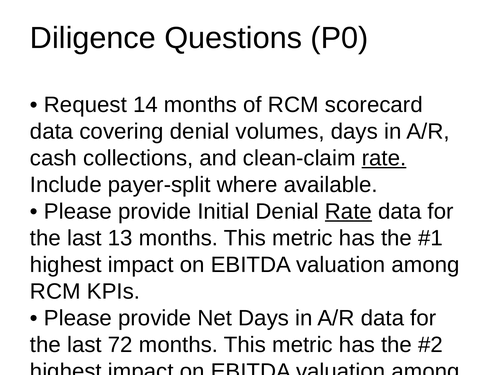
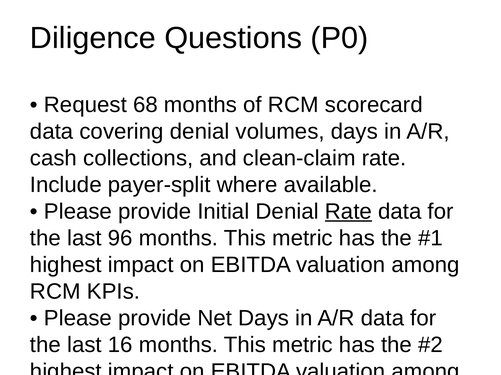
14: 14 -> 68 (145, 105)
rate underline: present -> none (384, 159)
13: 13 -> 96 (120, 239)
72: 72 -> 16 (120, 346)
